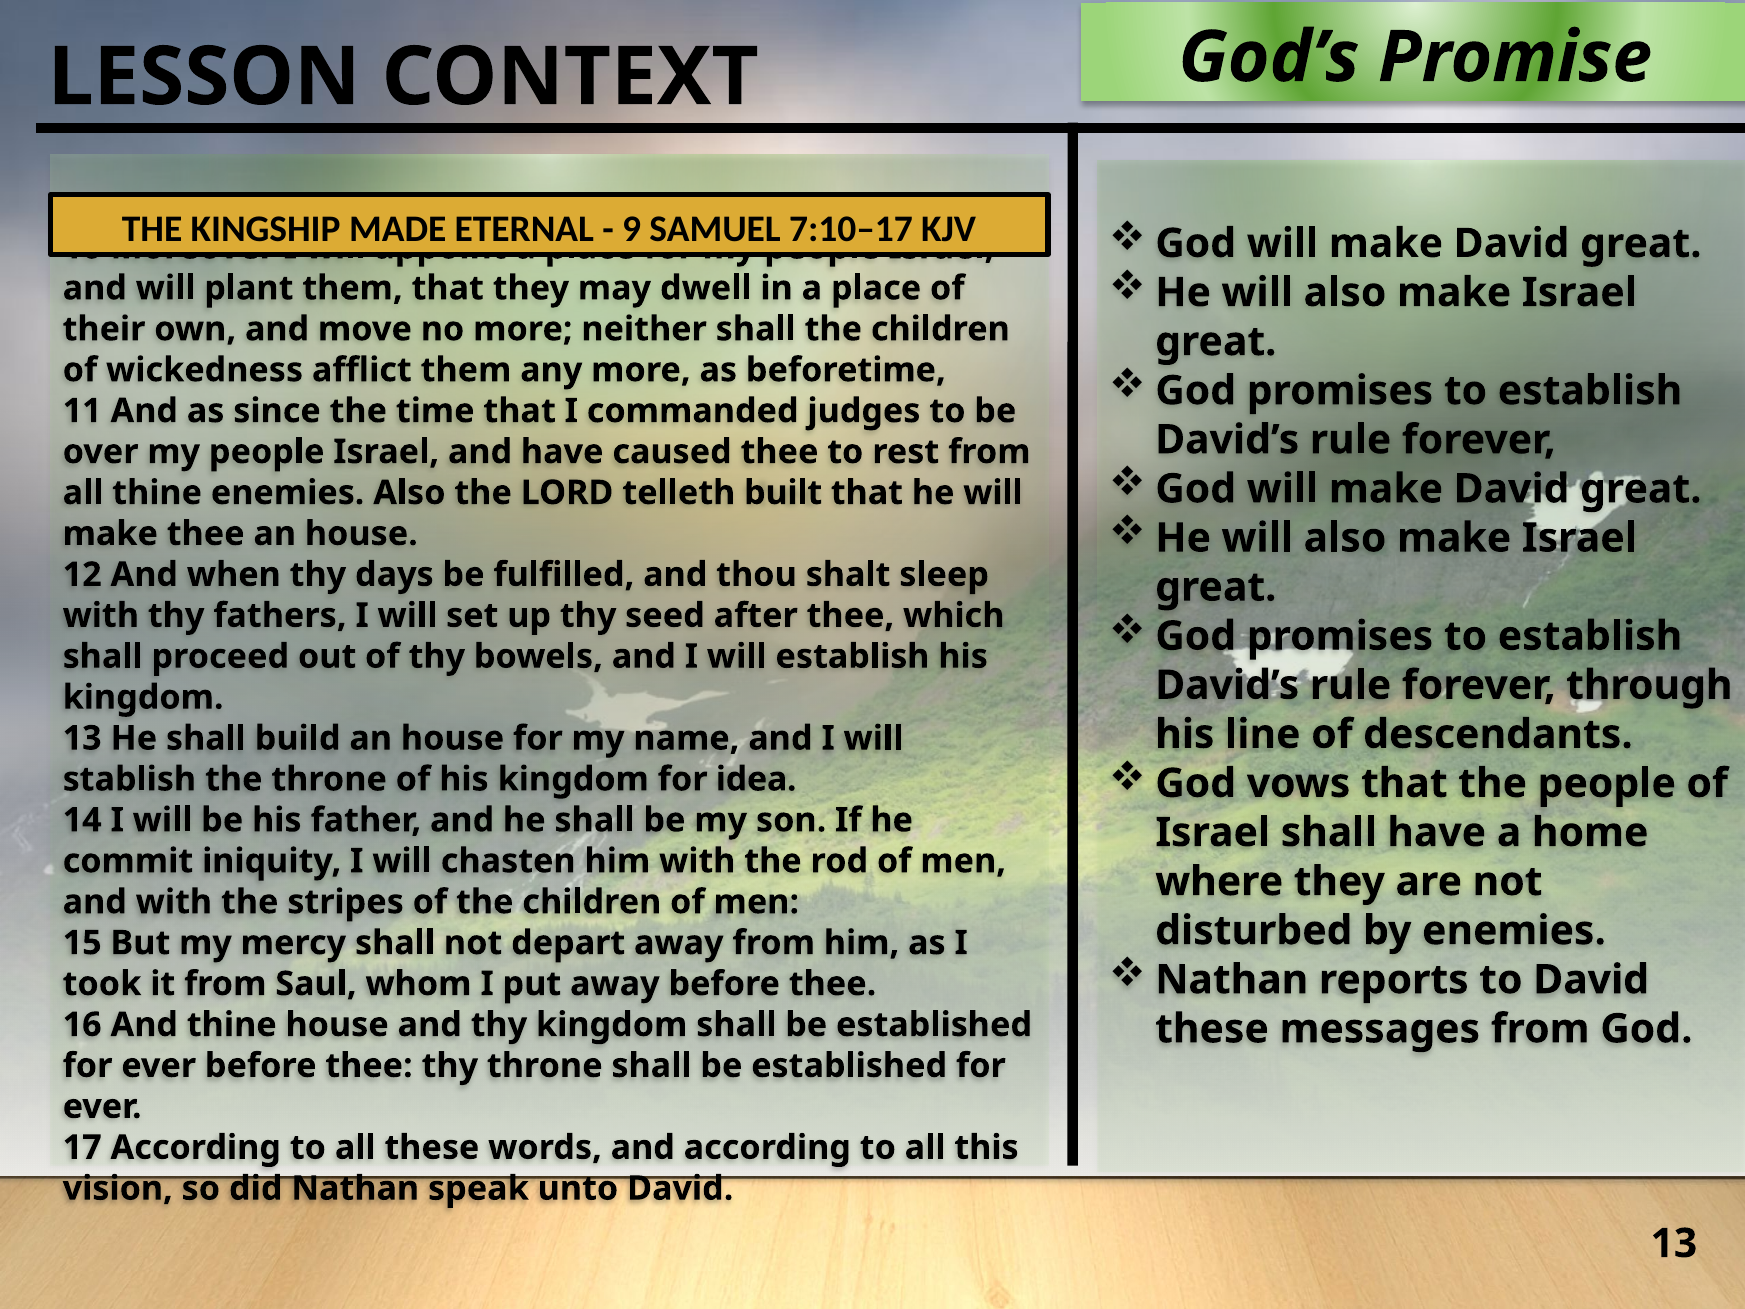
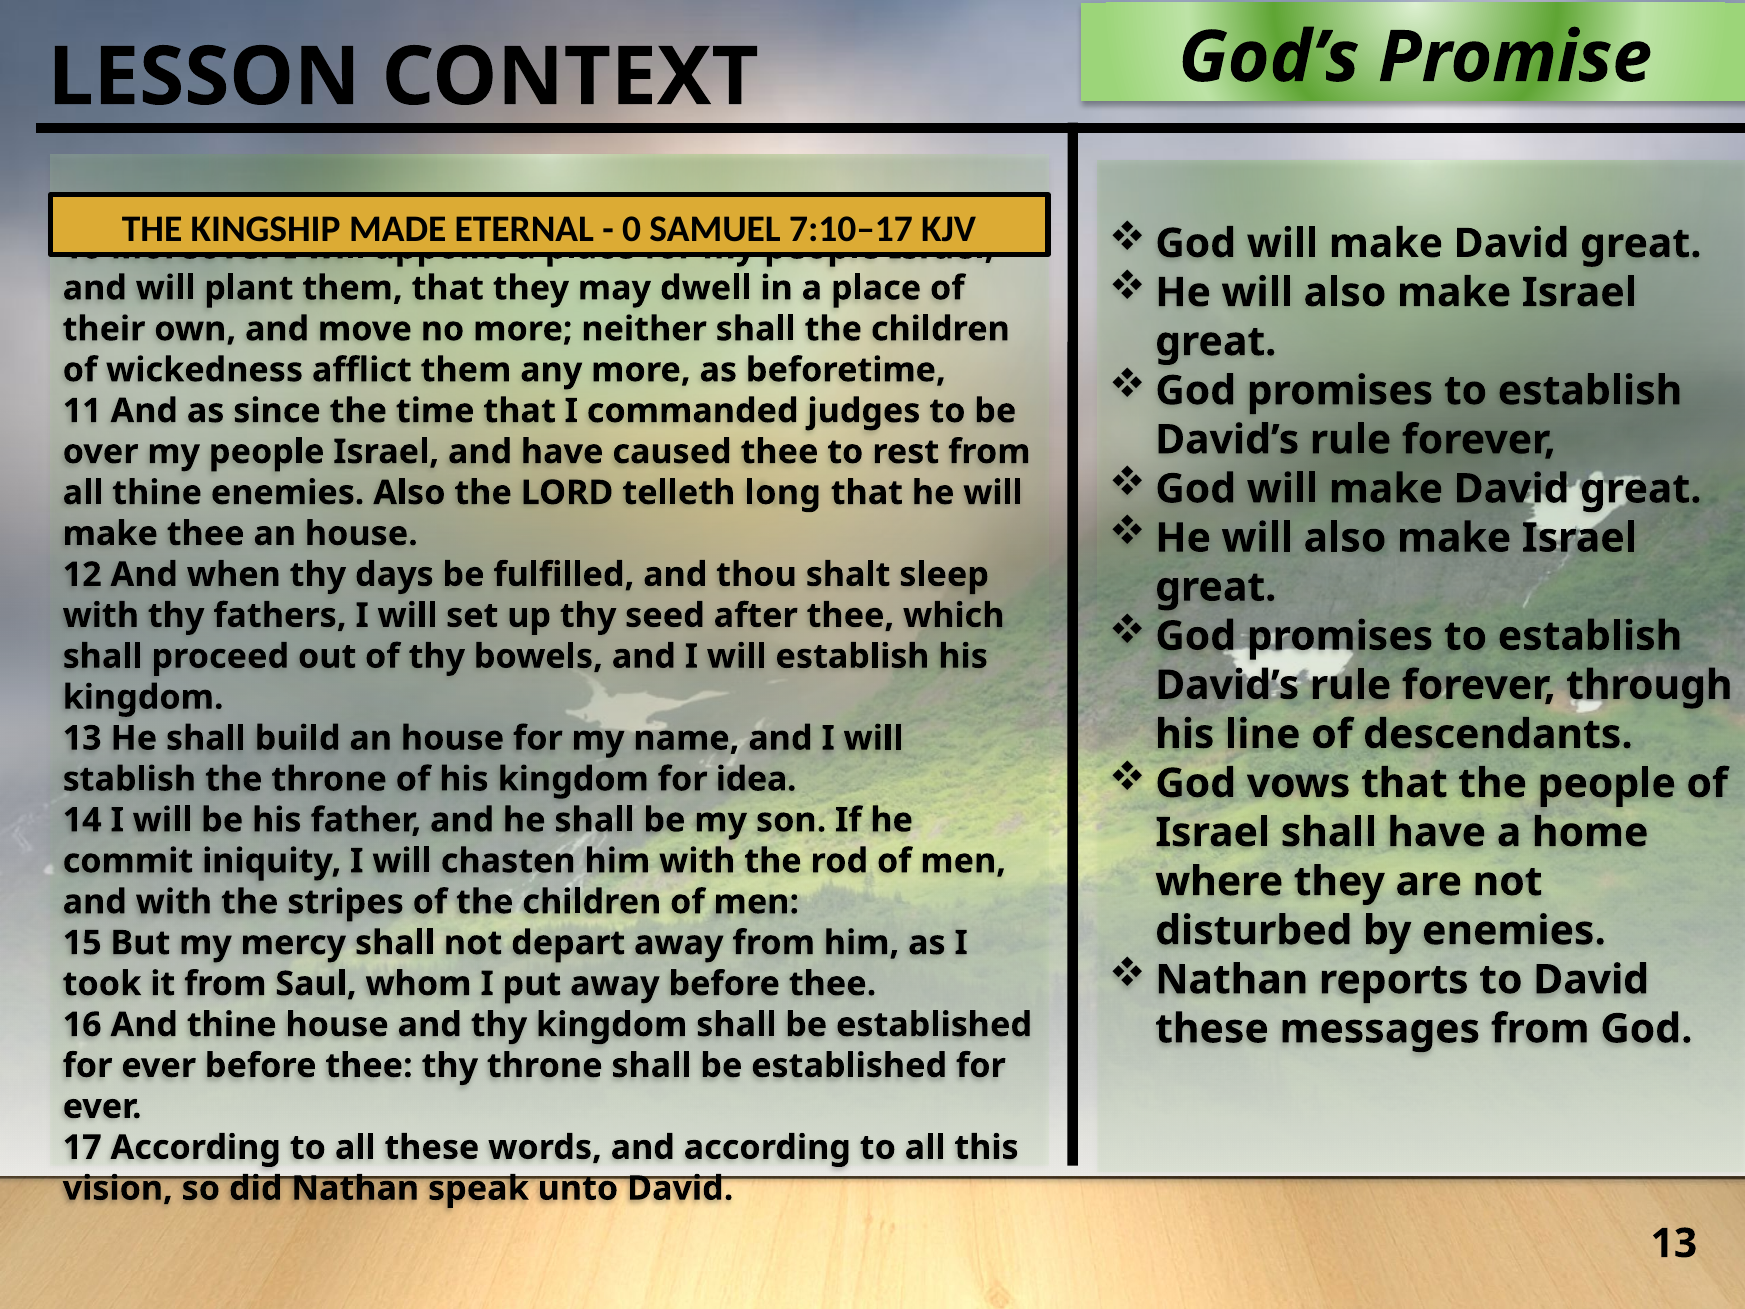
9: 9 -> 0 (632, 229)
built: built -> long (783, 493)
